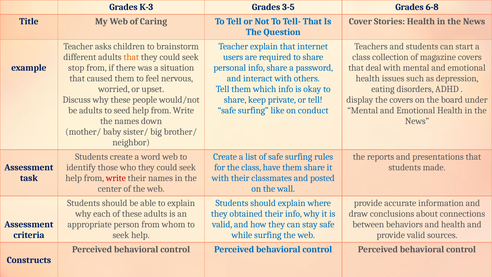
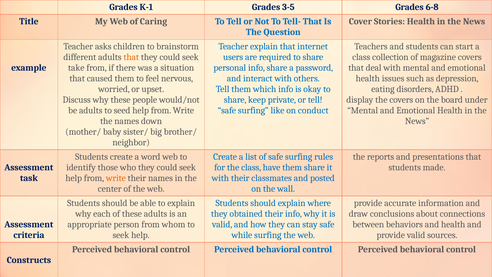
K-3: K-3 -> K-1 (146, 7)
stop: stop -> take (76, 68)
write colour: red -> orange (116, 178)
